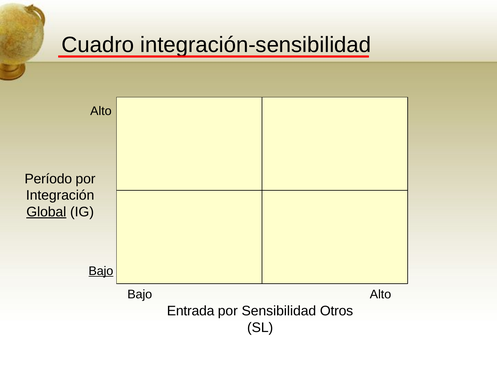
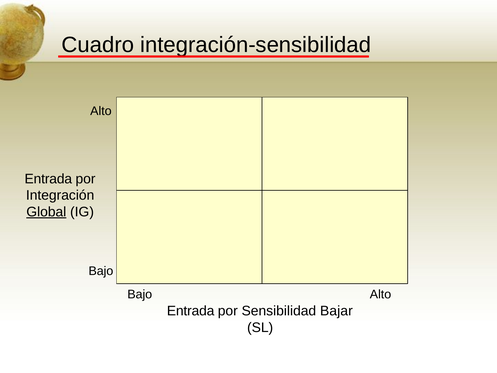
Período: Período -> Entrada (48, 179)
Bajo underline: present -> none (101, 271)
Otros: Otros -> Bajar (336, 311)
